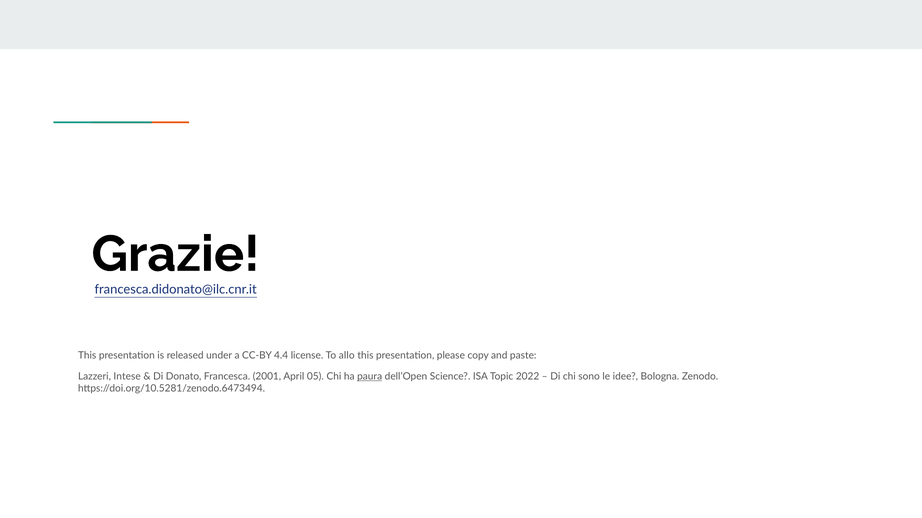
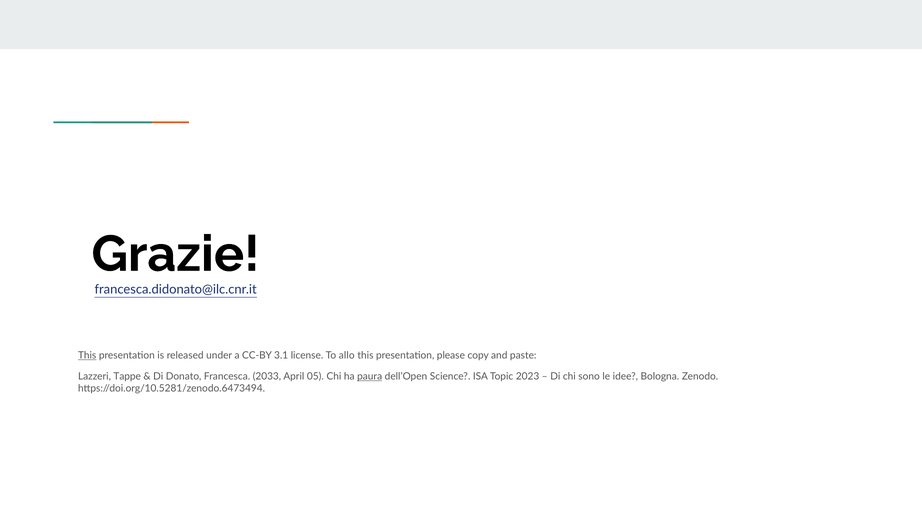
This underline: none -> present (87, 356)
4.4: 4.4 -> 3.1 (281, 356)
Intese: Intese -> Tappe (127, 377)
2001: 2001 -> 2033 (267, 377)
2022: 2022 -> 2023 (528, 377)
